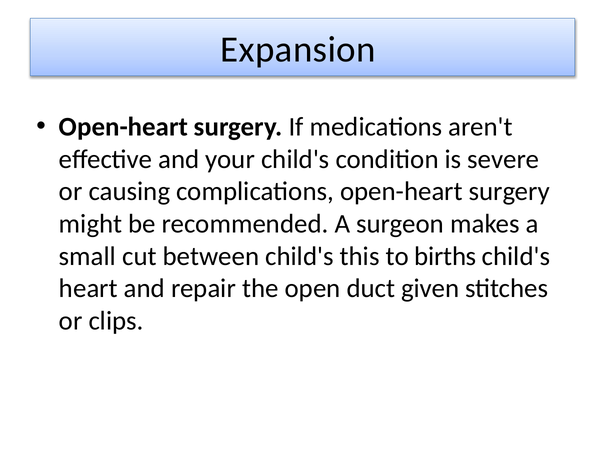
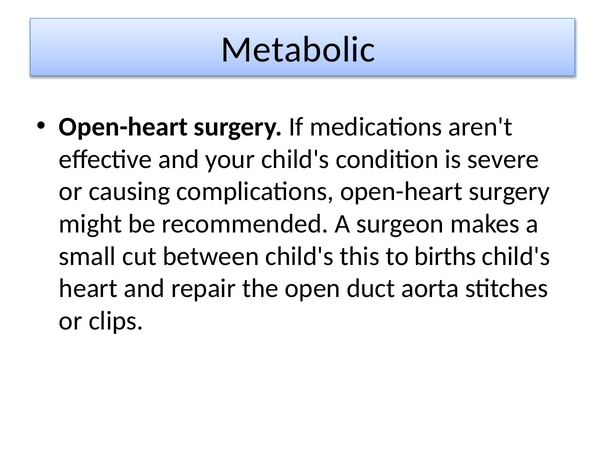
Expansion: Expansion -> Metabolic (298, 49)
given: given -> aorta (430, 288)
